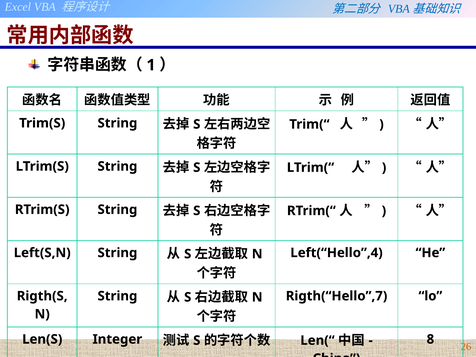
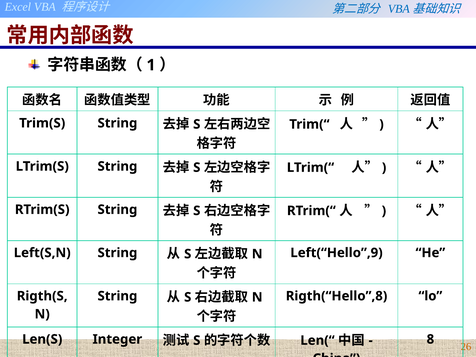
Left(“Hello”,4: Left(“Hello”,4 -> Left(“Hello”,9 (337, 253)
Rigth(“Hello”,7: Rigth(“Hello”,7 -> Rigth(“Hello”,8 (337, 296)
